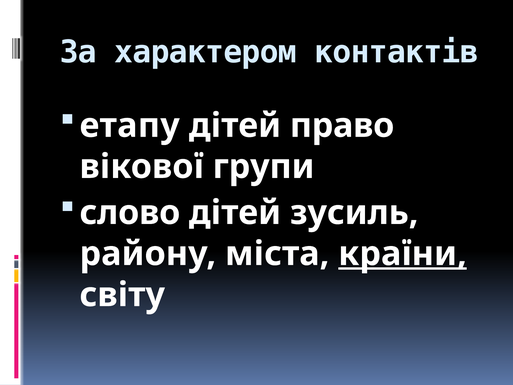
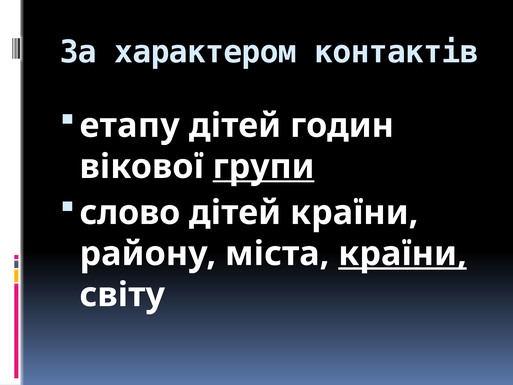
право: право -> годин (342, 125)
групи underline: none -> present (264, 167)
дітей зусиль: зусиль -> країни (354, 213)
